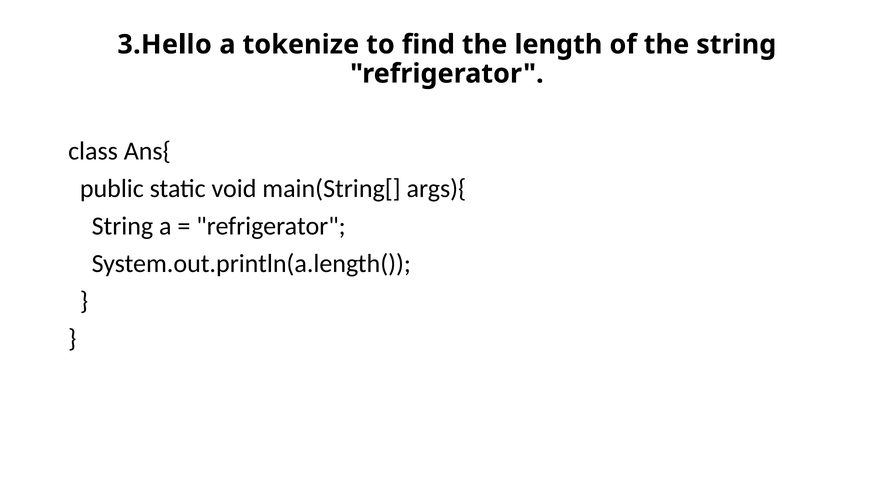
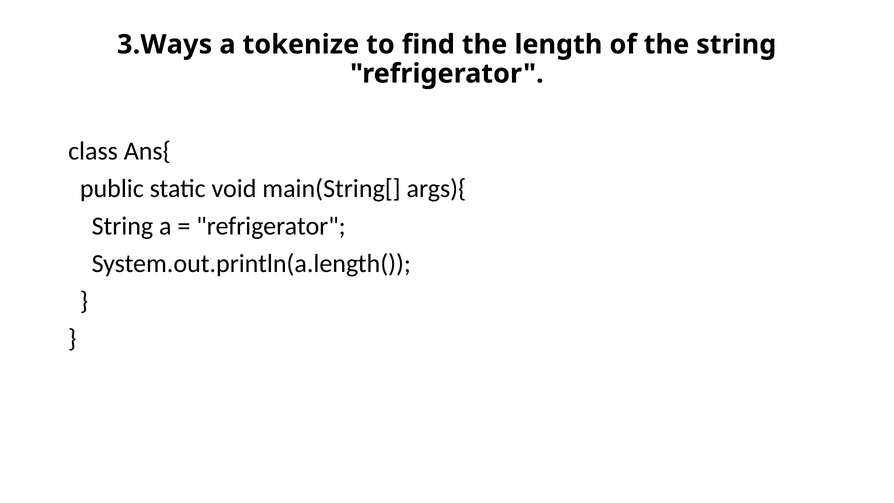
3.Hello: 3.Hello -> 3.Ways (165, 45)
